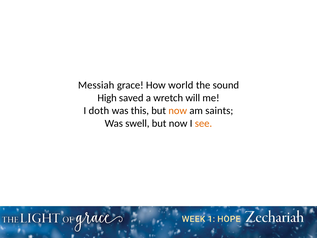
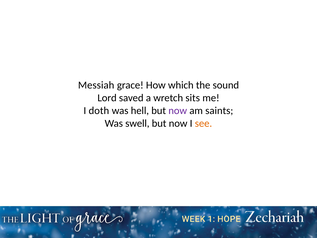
world: world -> which (181, 85)
High: High -> Lord (107, 98)
will: will -> sits (193, 98)
this: this -> hell (140, 111)
now colour: orange -> purple (178, 111)
